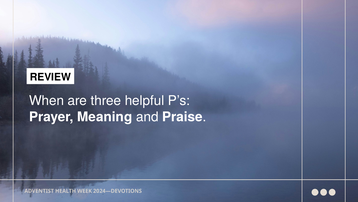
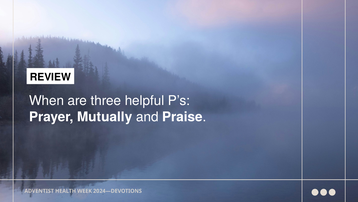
Meaning: Meaning -> Mutually (105, 116)
